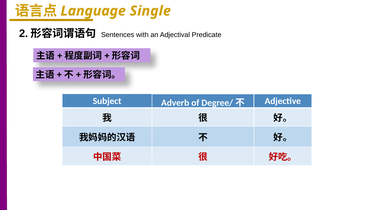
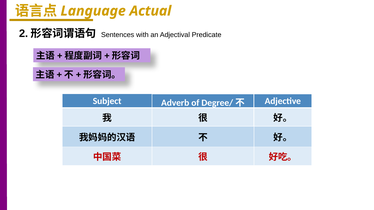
Single: Single -> Actual (150, 11)
